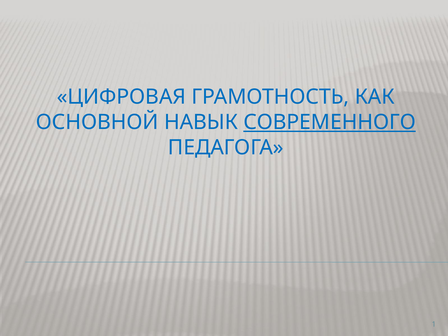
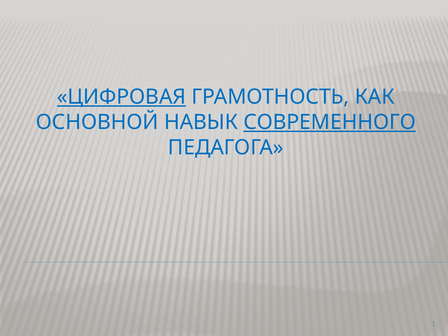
ЦИФРОВАЯ underline: none -> present (121, 97)
